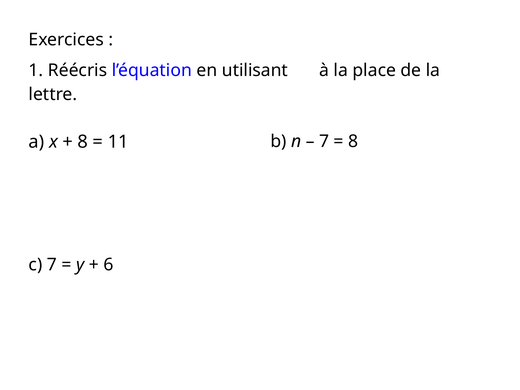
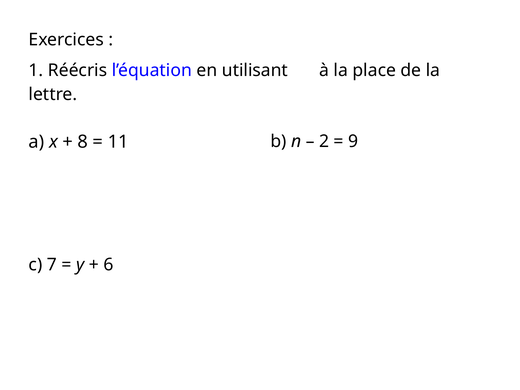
7: 7 -> 2 (324, 141)
8: 8 -> 9 (353, 141)
